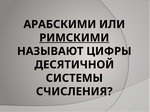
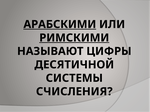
АРАБСКИМИ underline: none -> present (60, 24)
